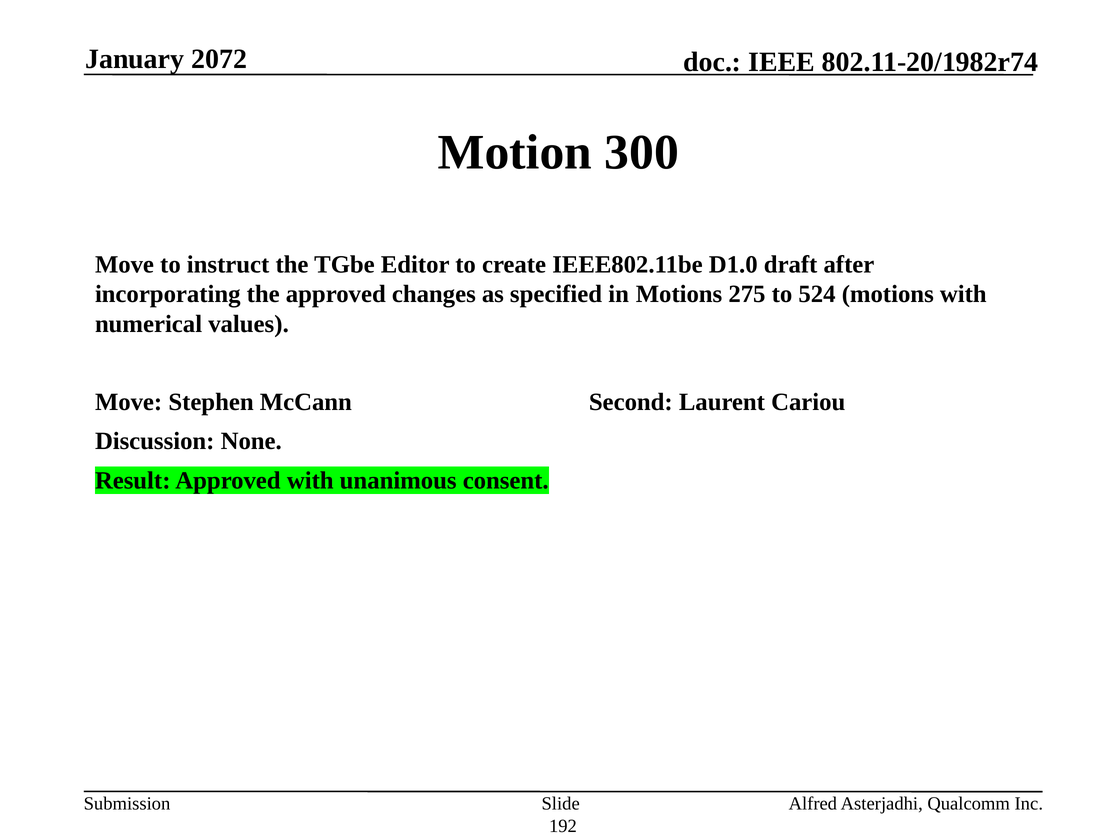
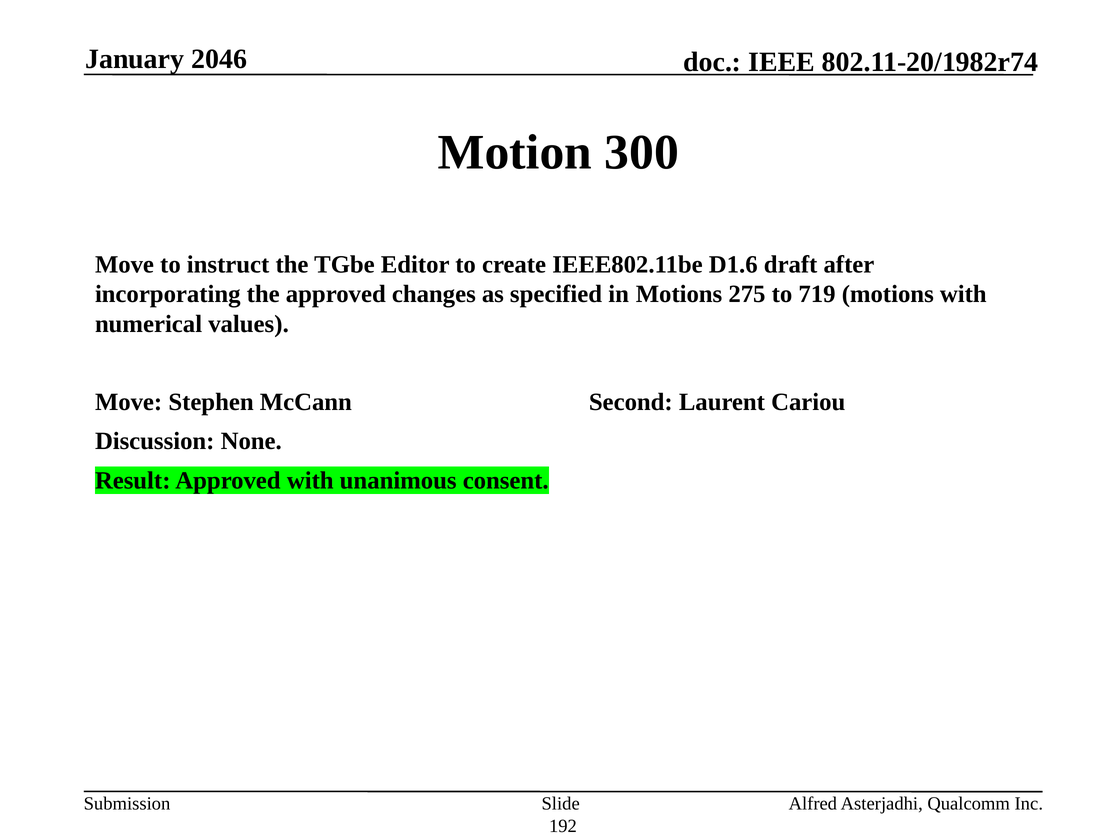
2072: 2072 -> 2046 (219, 59)
D1.0: D1.0 -> D1.6 (733, 264)
524: 524 -> 719 (817, 294)
